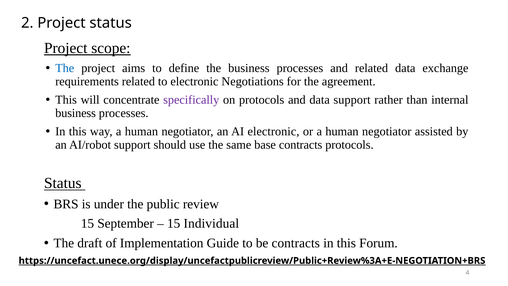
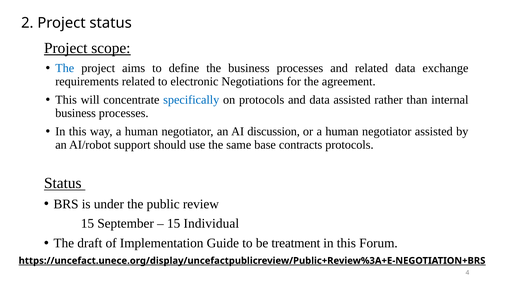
specifically colour: purple -> blue (191, 100)
data support: support -> assisted (352, 100)
AI electronic: electronic -> discussion (274, 131)
be contracts: contracts -> treatment (296, 243)
